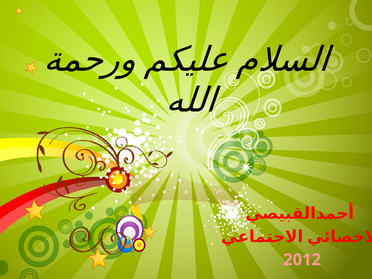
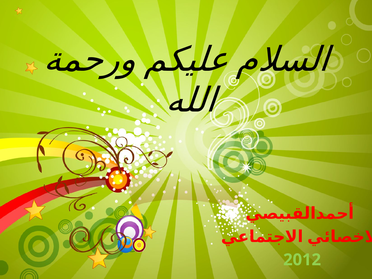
2012 colour: pink -> light green (302, 260)
